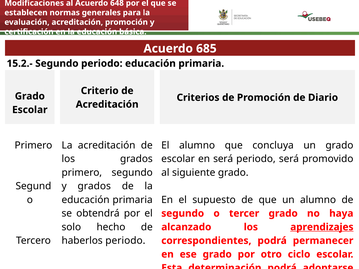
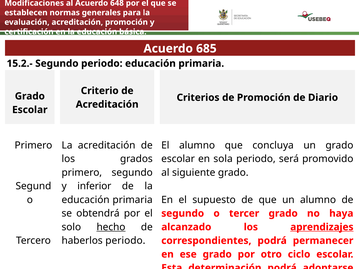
en será: será -> sola (223, 159)
y grados: grados -> inferior (94, 186)
hecho underline: none -> present (111, 227)
